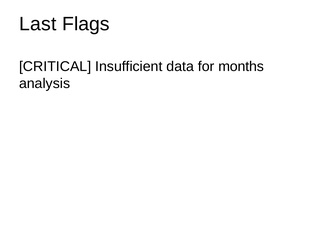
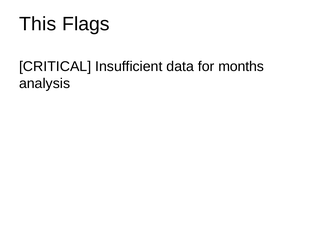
Last: Last -> This (38, 24)
